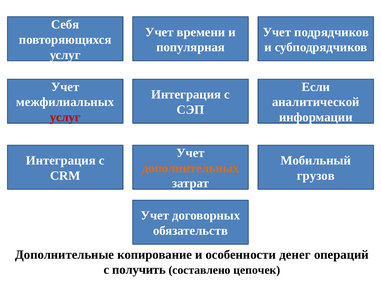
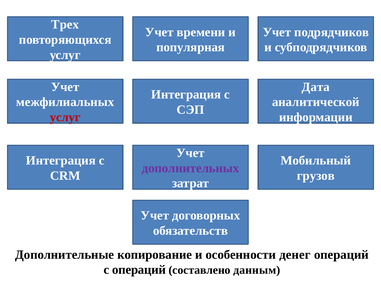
Себя: Себя -> Трех (65, 25)
Если: Если -> Дата (316, 87)
дополнительных colour: orange -> purple (190, 169)
с получить: получить -> операций (139, 271)
цепочек: цепочек -> данным (257, 271)
